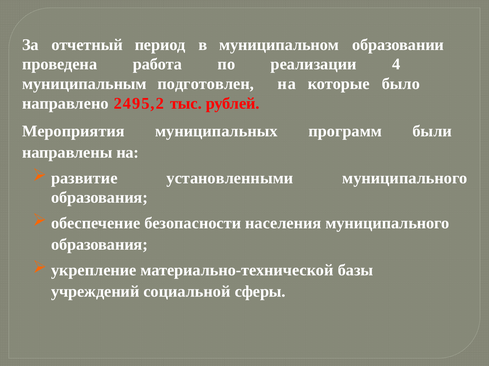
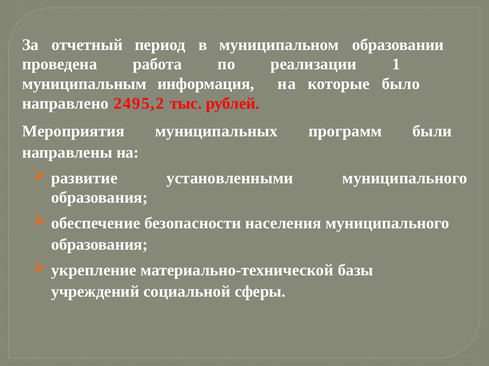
4: 4 -> 1 (396, 64)
подготовлен: подготовлен -> информация (206, 84)
